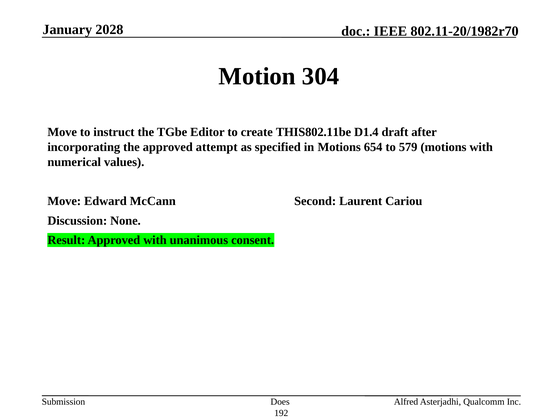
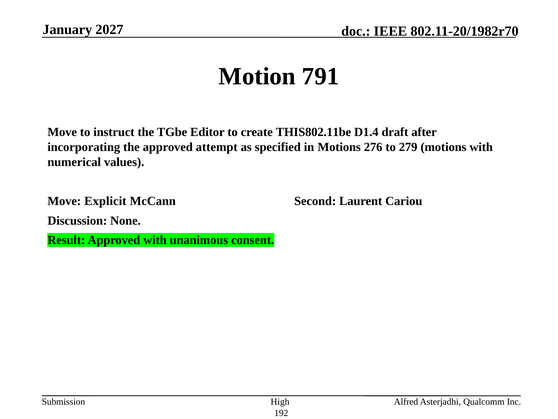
2028: 2028 -> 2027 (109, 30)
304: 304 -> 791 (321, 76)
654: 654 -> 276 (373, 147)
579: 579 -> 279 (408, 147)
Edward: Edward -> Explicit (105, 201)
Does: Does -> High (280, 401)
